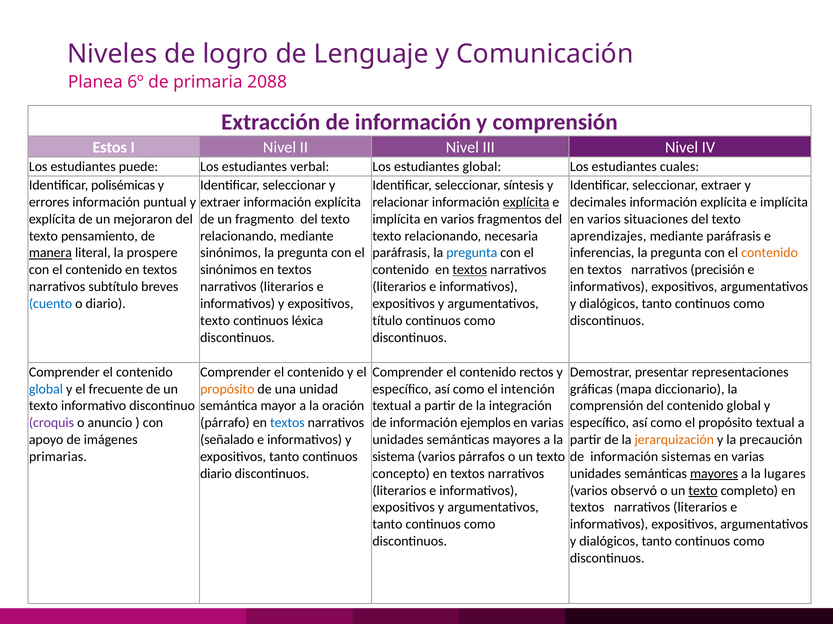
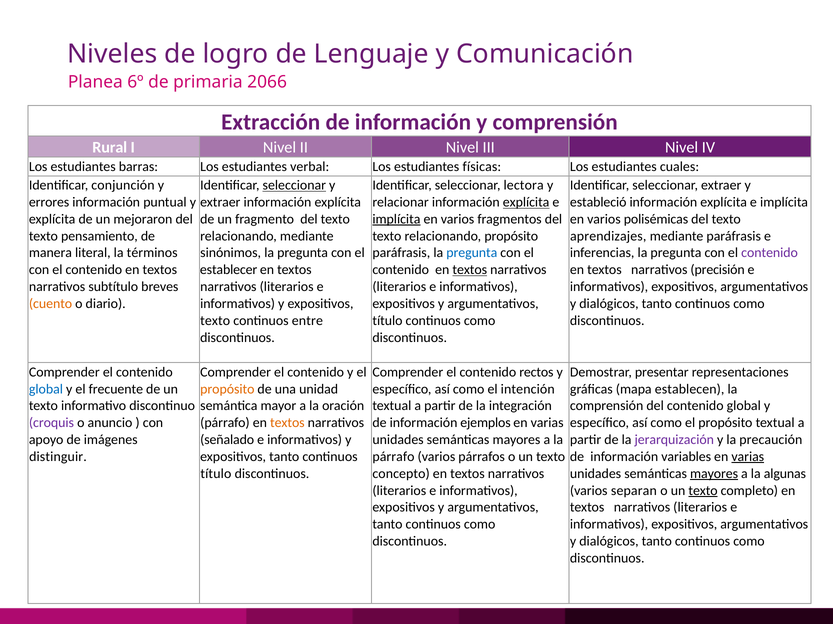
2088: 2088 -> 2066 (267, 82)
Estos: Estos -> Rural (110, 148)
puede: puede -> barras (138, 167)
estudiantes global: global -> físicas (482, 167)
polisémicas: polisémicas -> conjunción (123, 186)
seleccionar underline: none -> present (294, 186)
síntesis: síntesis -> lectora (524, 186)
decimales: decimales -> estableció (598, 202)
implícita underline: none -> present (396, 219)
situaciones: situaciones -> polisémicas (656, 219)
relacionando necesaria: necesaria -> propósito (511, 236)
manera underline: present -> none (50, 253)
prospere: prospere -> términos (152, 253)
contenido colour: orange -> purple (770, 253)
sinónimos: sinónimos -> establecer (229, 270)
cuento colour: blue -> orange (51, 304)
léxica: léxica -> entre (307, 321)
diccionario: diccionario -> establecen (690, 389)
textos colour: blue -> orange (287, 423)
jerarquización colour: orange -> purple (674, 440)
primarias: primarias -> distinguir (58, 457)
sistema: sistema -> párrafo (393, 457)
sistemas: sistemas -> variables (686, 457)
varias underline: none -> present (748, 457)
diario: diario -> título (216, 474)
lugares: lugares -> algunas (785, 474)
observó: observó -> separan (634, 491)
